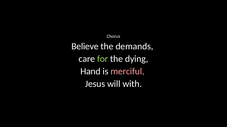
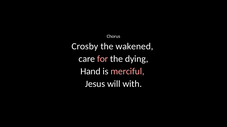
Believe: Believe -> Crosby (85, 47)
demands: demands -> wakened (134, 47)
for colour: light green -> pink (103, 59)
